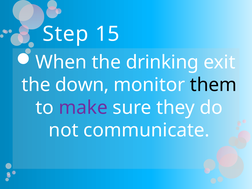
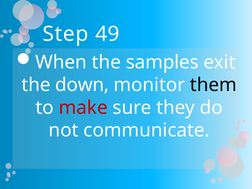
15: 15 -> 49 (107, 34)
drinking: drinking -> samples (162, 62)
make colour: purple -> red (83, 108)
